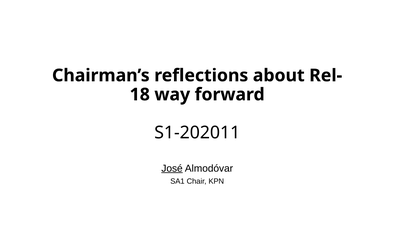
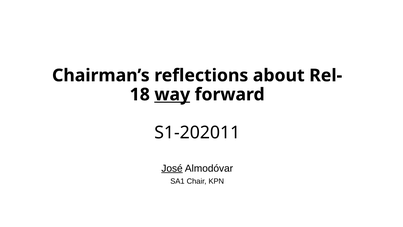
way underline: none -> present (172, 94)
